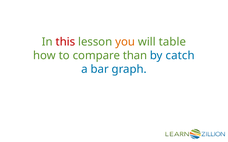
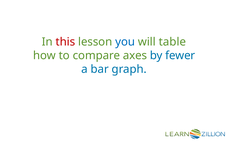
you colour: orange -> blue (125, 42)
than: than -> axes (135, 56)
catch: catch -> fewer (180, 56)
